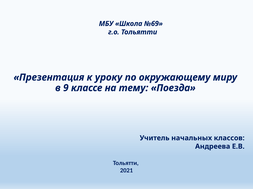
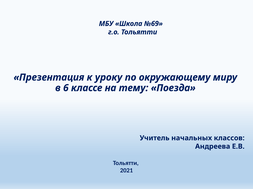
9: 9 -> 6 (66, 88)
